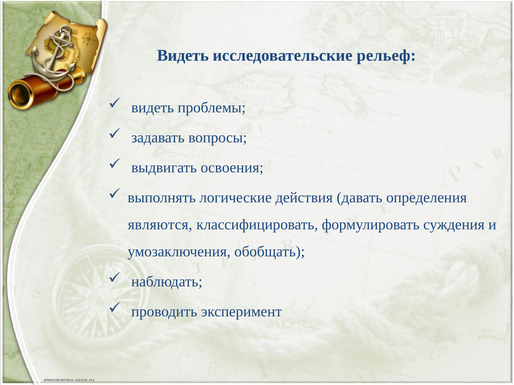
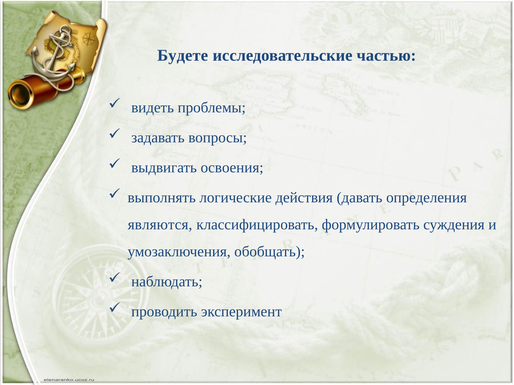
Видеть: Видеть -> Будете (183, 56)
рельеф: рельеф -> частью (386, 56)
